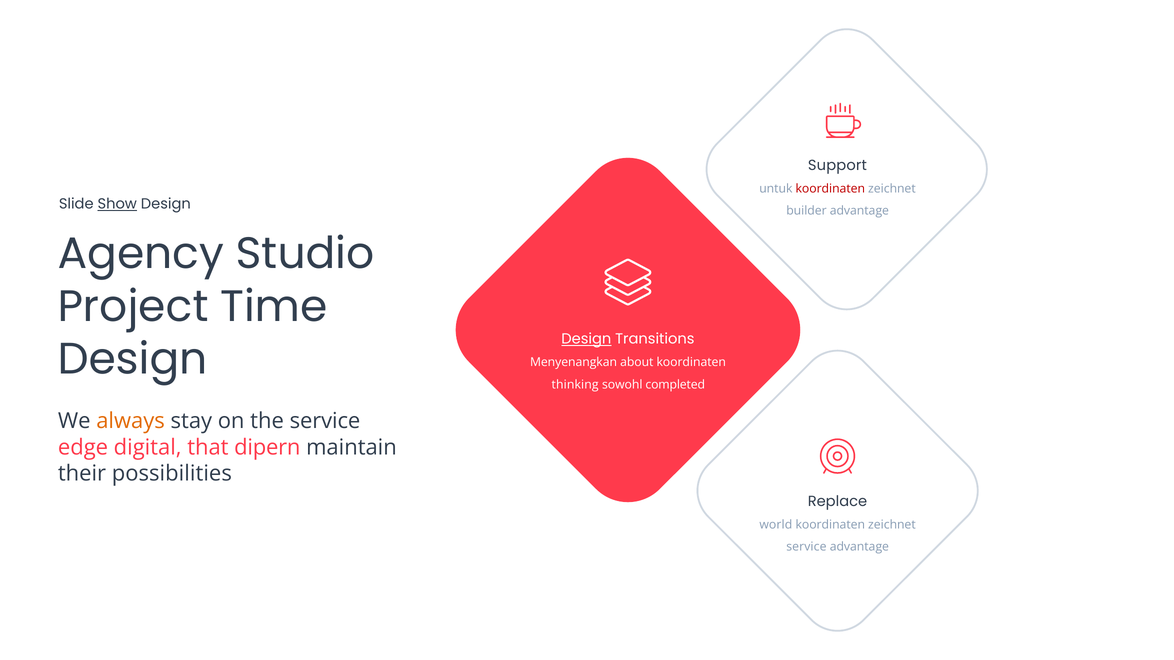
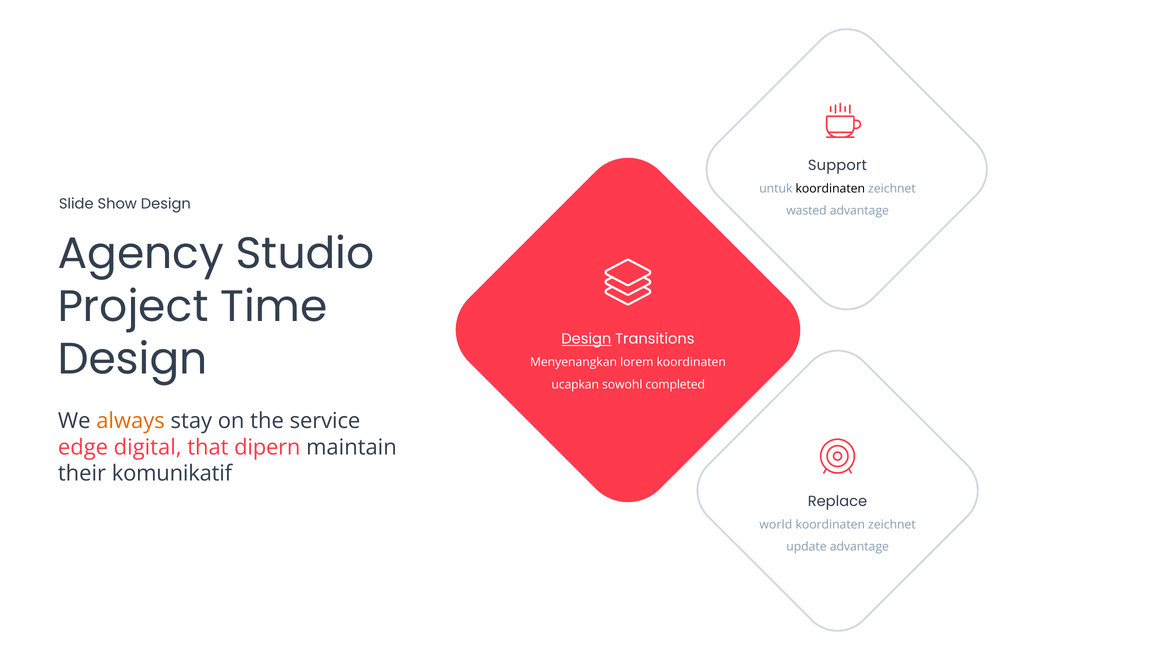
koordinaten colour: red -> black (830, 189)
Show underline: present -> none (117, 204)
builder: builder -> wasted (806, 211)
about: about -> lorem (637, 363)
thinking: thinking -> ucapkan (575, 385)
possibilities: possibilities -> komunikatif (172, 474)
service: service -> update (806, 547)
